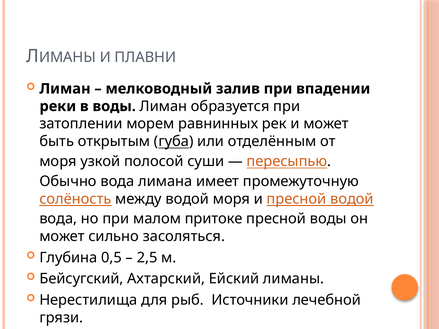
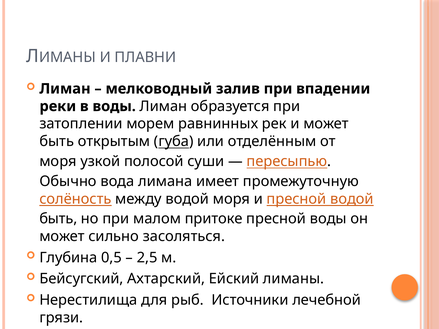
вода: вода -> быть (58, 219)
